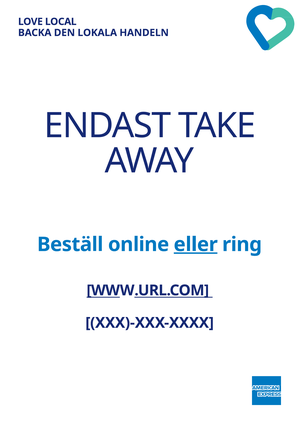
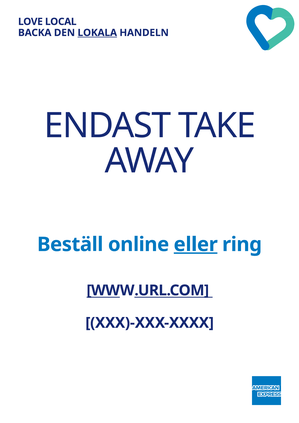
LOKALA underline: none -> present (97, 33)
